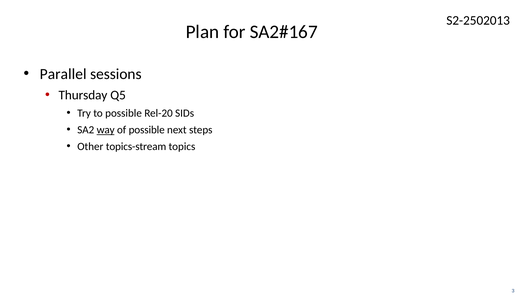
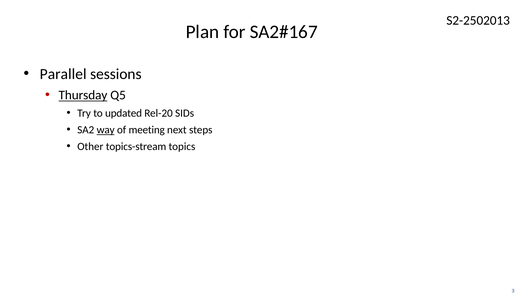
Thursday underline: none -> present (83, 95)
to possible: possible -> updated (124, 113)
of possible: possible -> meeting (147, 130)
